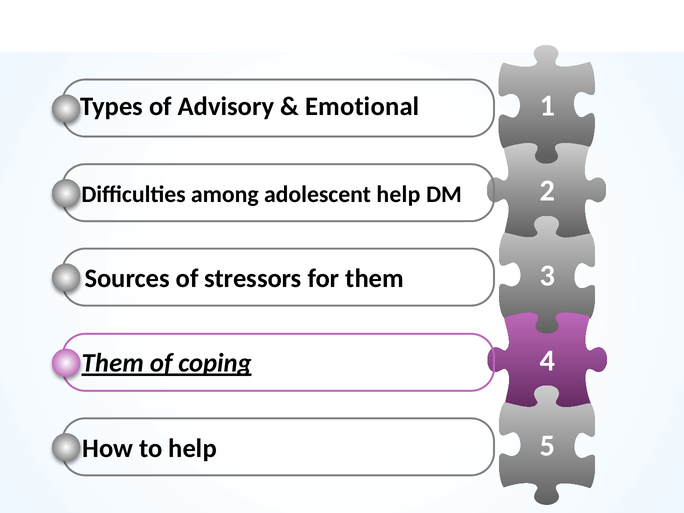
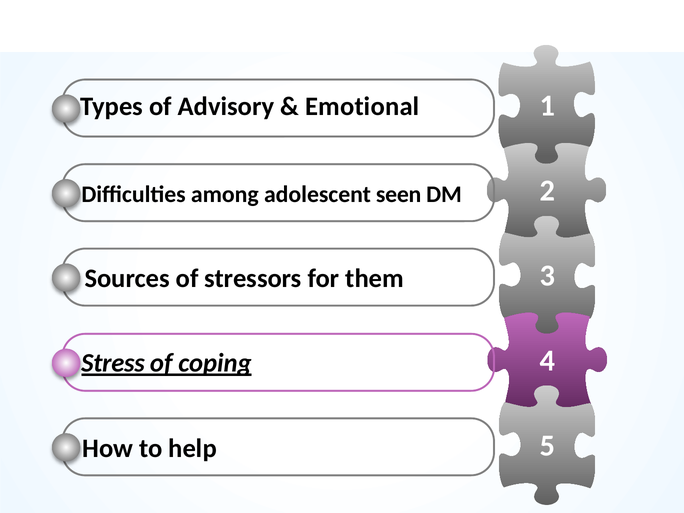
adolescent help: help -> seen (399, 194)
Them: Them -> Stress (113, 363)
